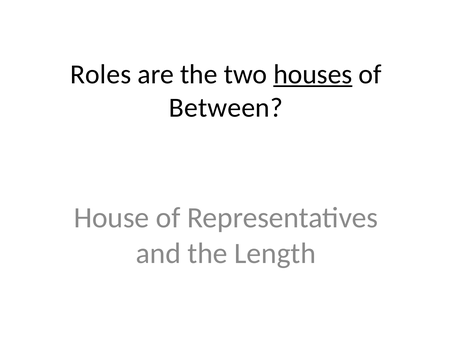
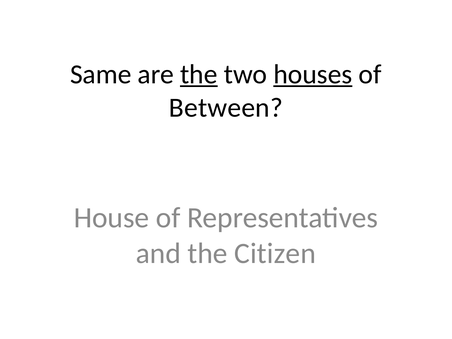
Roles: Roles -> Same (101, 74)
the underline: none -> present (199, 74)
Length: Length -> Citizen (275, 253)
